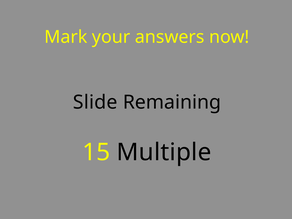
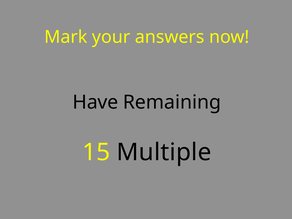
Slide: Slide -> Have (95, 102)
